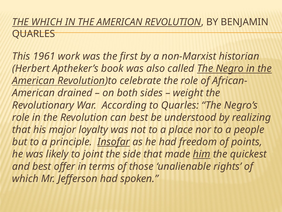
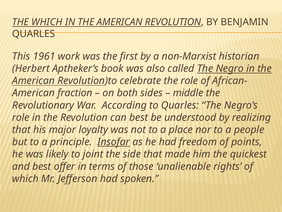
drained: drained -> fraction (75, 93)
weight: weight -> middle (188, 93)
him underline: present -> none (202, 154)
